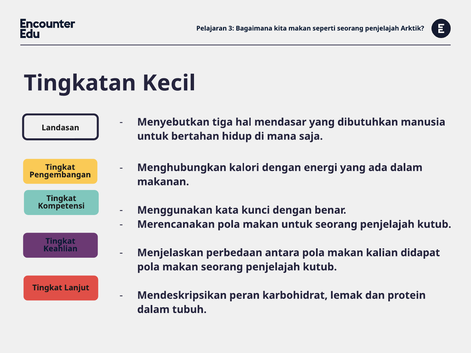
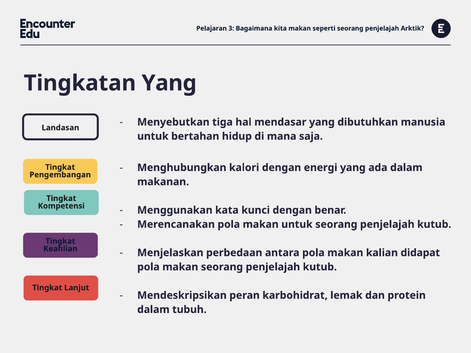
Tingkatan Kecil: Kecil -> Yang (169, 83)
